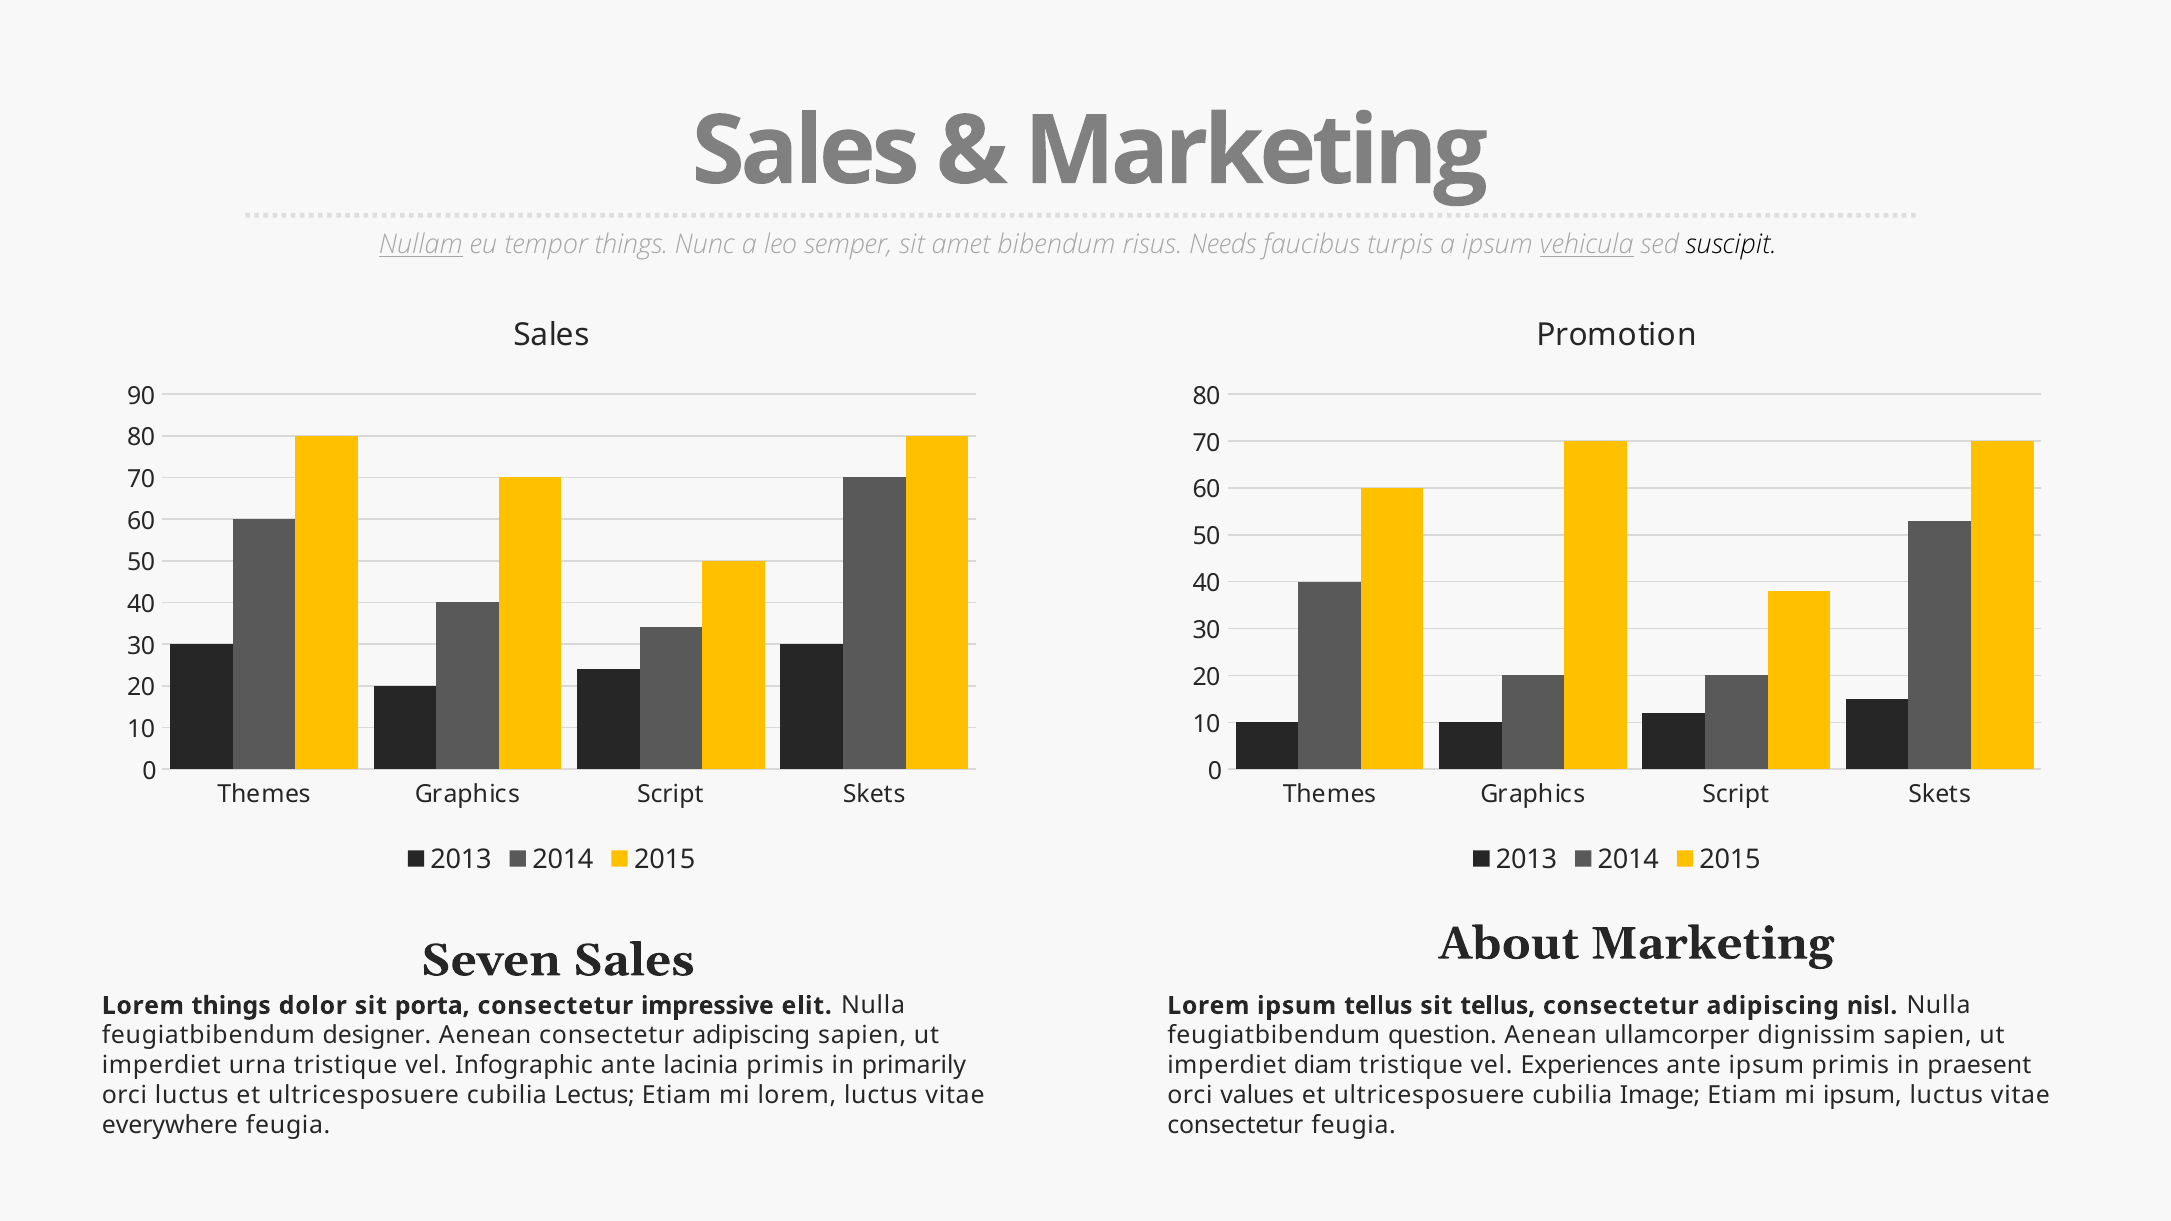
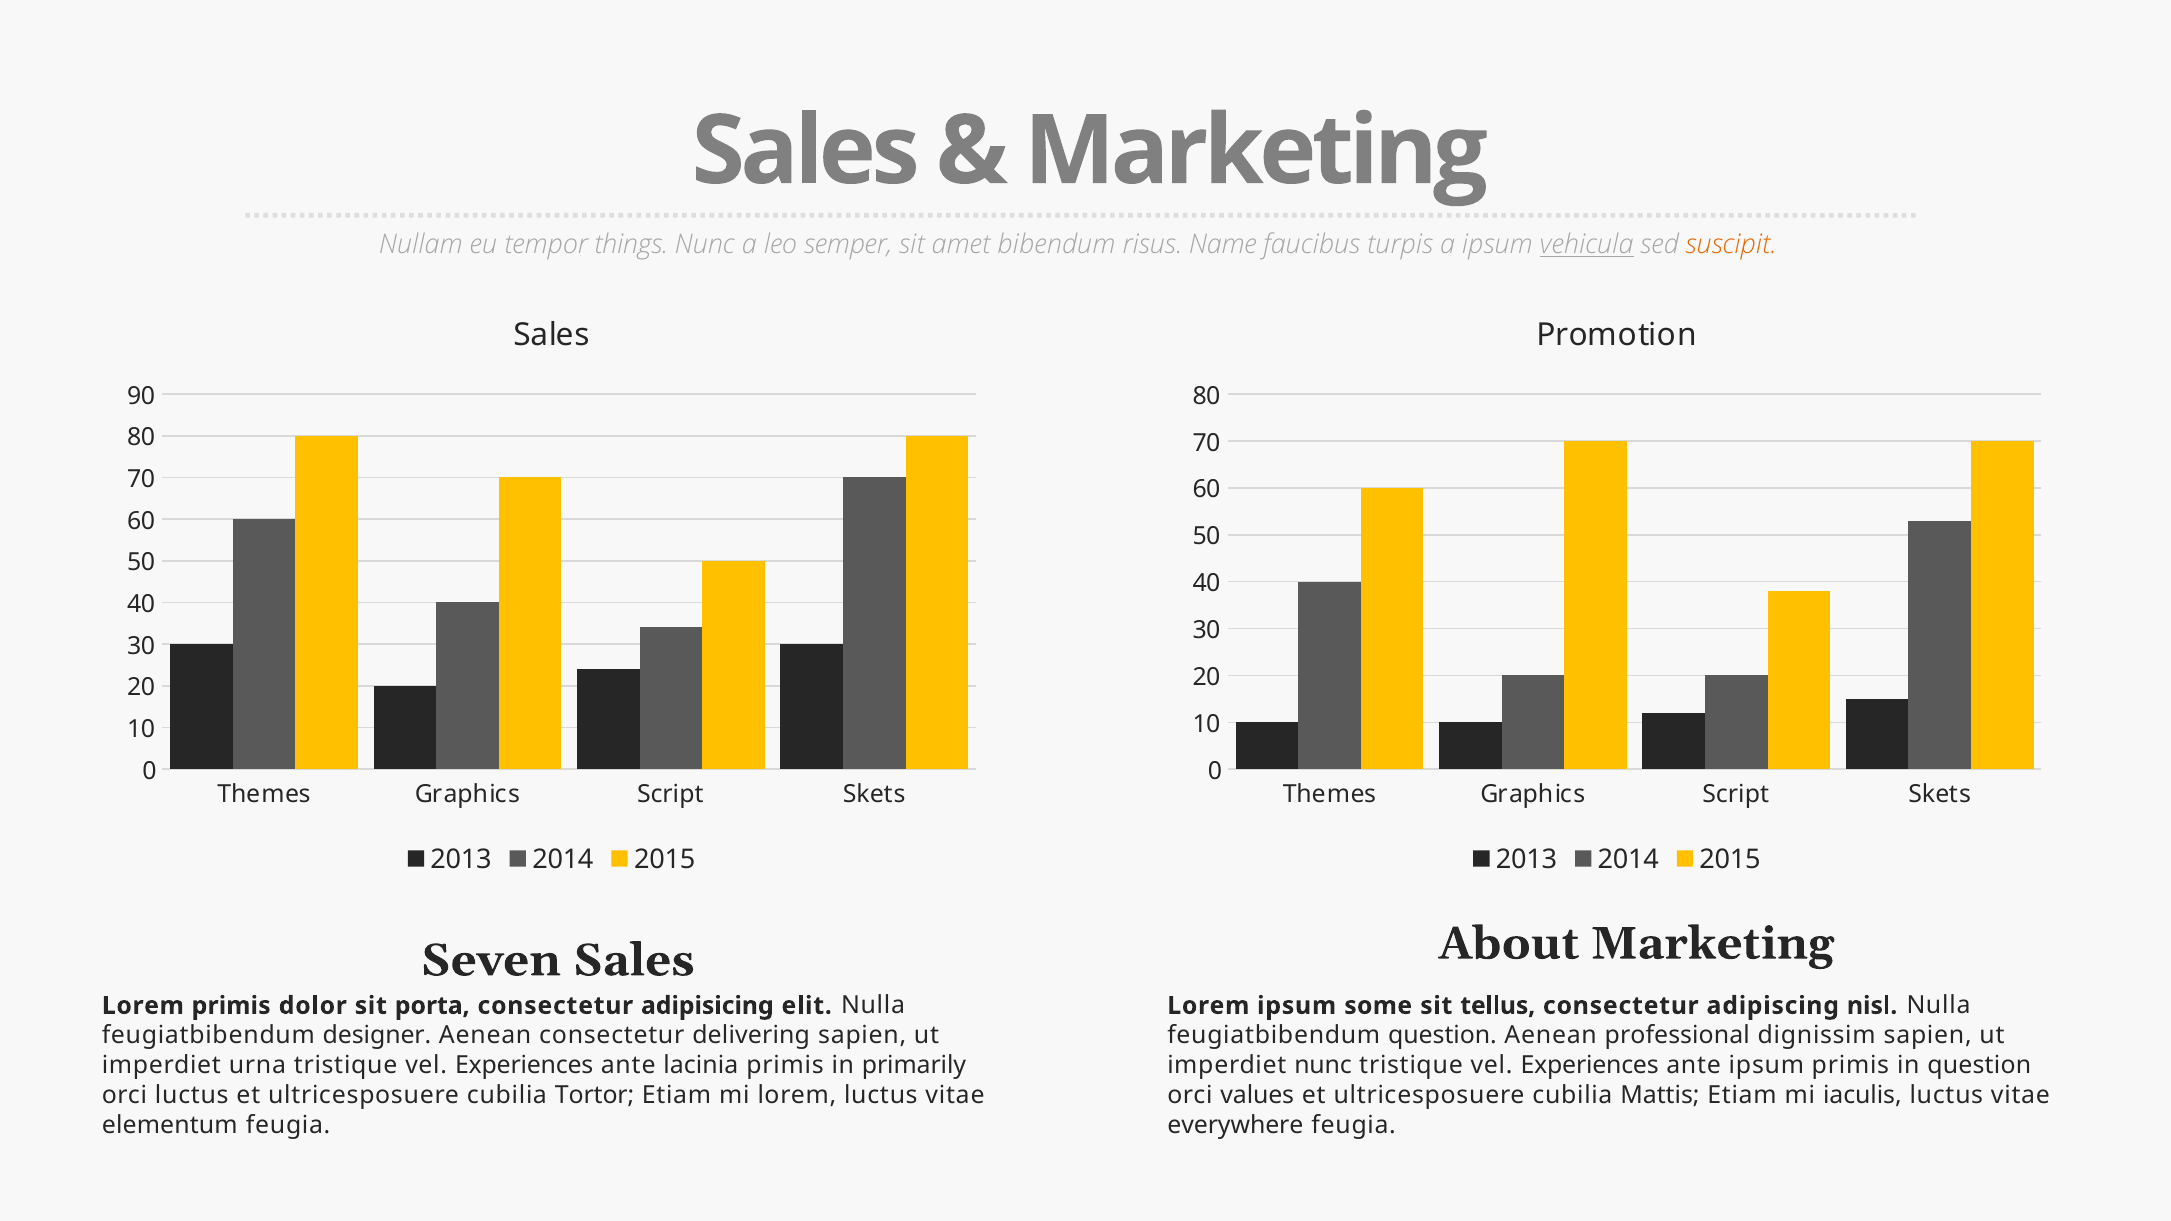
Nullam underline: present -> none (421, 245)
Needs: Needs -> Name (1223, 245)
suscipit colour: black -> orange (1731, 245)
Lorem things: things -> primis (231, 1006)
impressive: impressive -> adipisicing (707, 1006)
ipsum tellus: tellus -> some (1378, 1006)
Aenean consectetur adipiscing: adipiscing -> delivering (751, 1036)
ullamcorper: ullamcorper -> professional (1677, 1036)
urna tristique vel Infographic: Infographic -> Experiences (524, 1066)
imperdiet diam: diam -> nunc (1323, 1066)
in praesent: praesent -> question (1979, 1066)
Lectus: Lectus -> Tortor (595, 1095)
Image: Image -> Mattis (1660, 1095)
mi ipsum: ipsum -> iaculis (1862, 1095)
everywhere: everywhere -> elementum (170, 1125)
consectetur: consectetur -> everywhere (1235, 1125)
